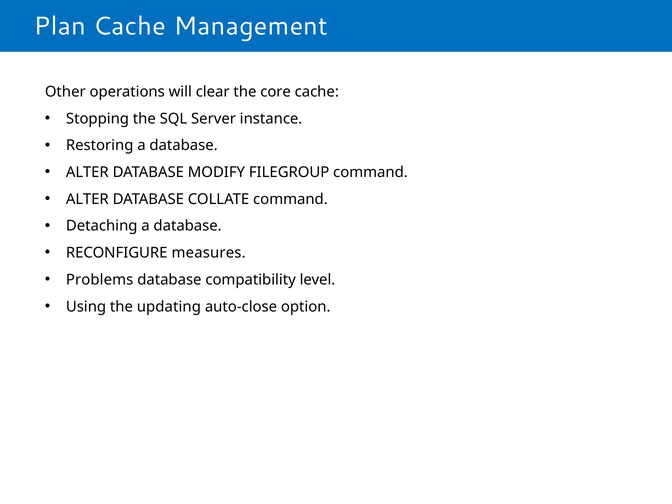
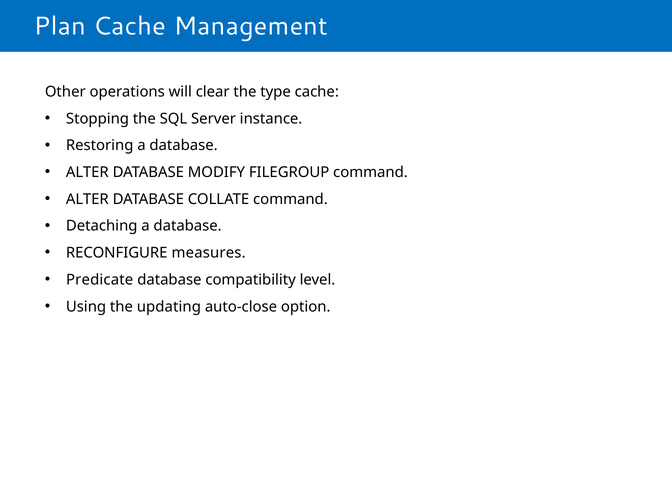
core: core -> type (276, 92)
Problems: Problems -> Predicate (100, 280)
